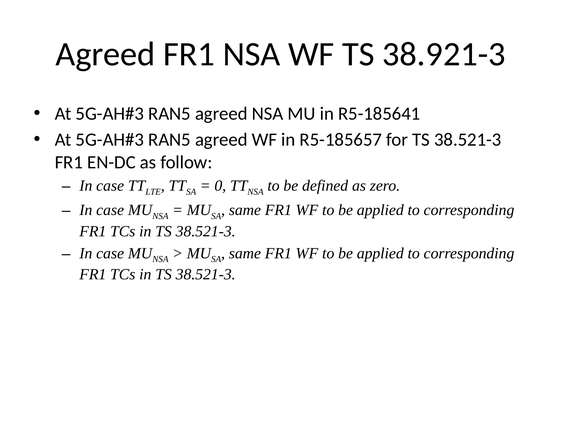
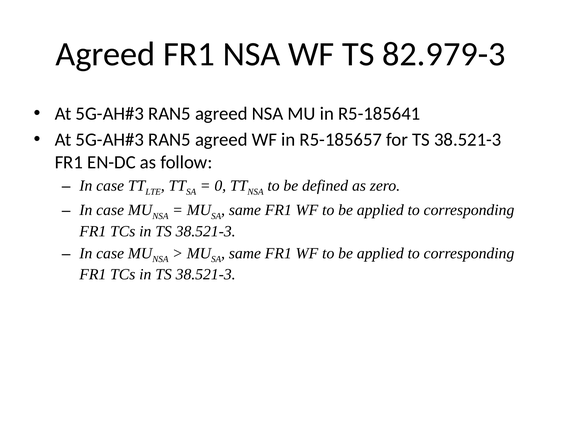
38.921-3: 38.921-3 -> 82.979-3 (444, 54)
